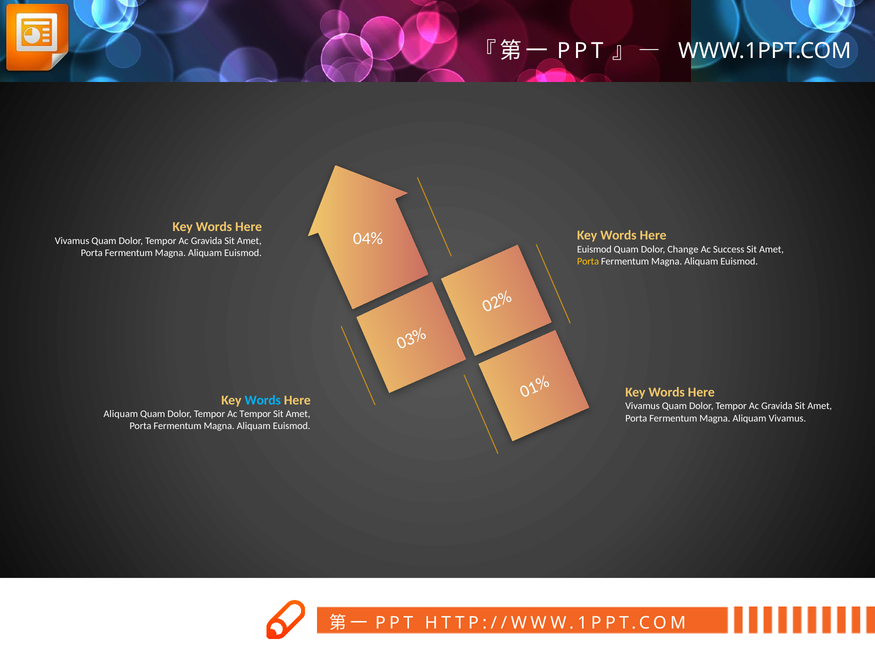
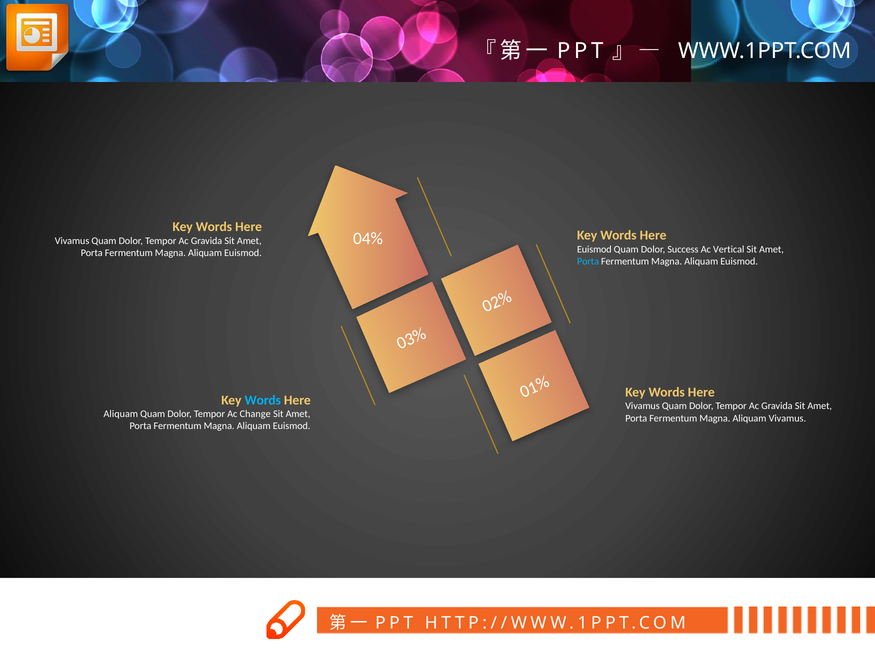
Change: Change -> Success (683, 250)
Success: Success -> Vertical (729, 250)
Porta colour: yellow -> light blue (588, 262)
Ac Tempor: Tempor -> Change (255, 414)
